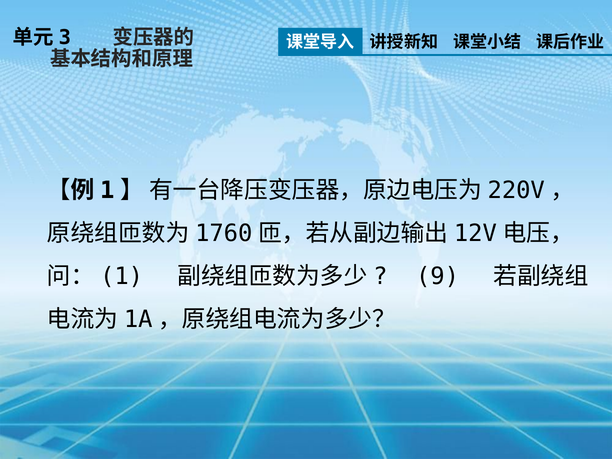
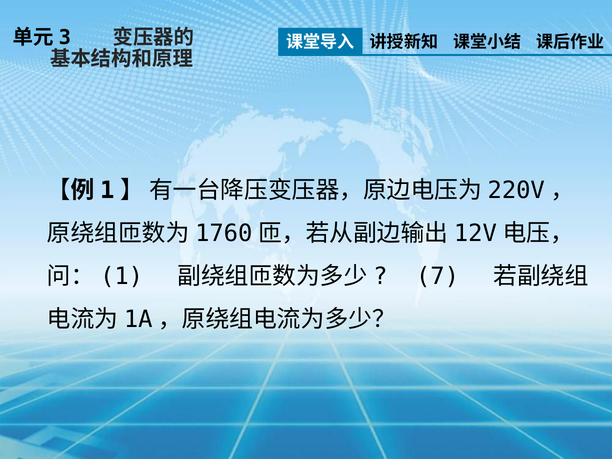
9: 9 -> 7 (438, 276)
